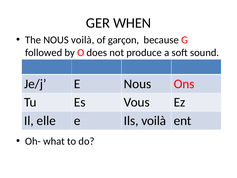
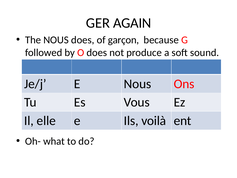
WHEN: WHEN -> AGAIN (132, 23)
NOUS voilà: voilà -> does (83, 40)
